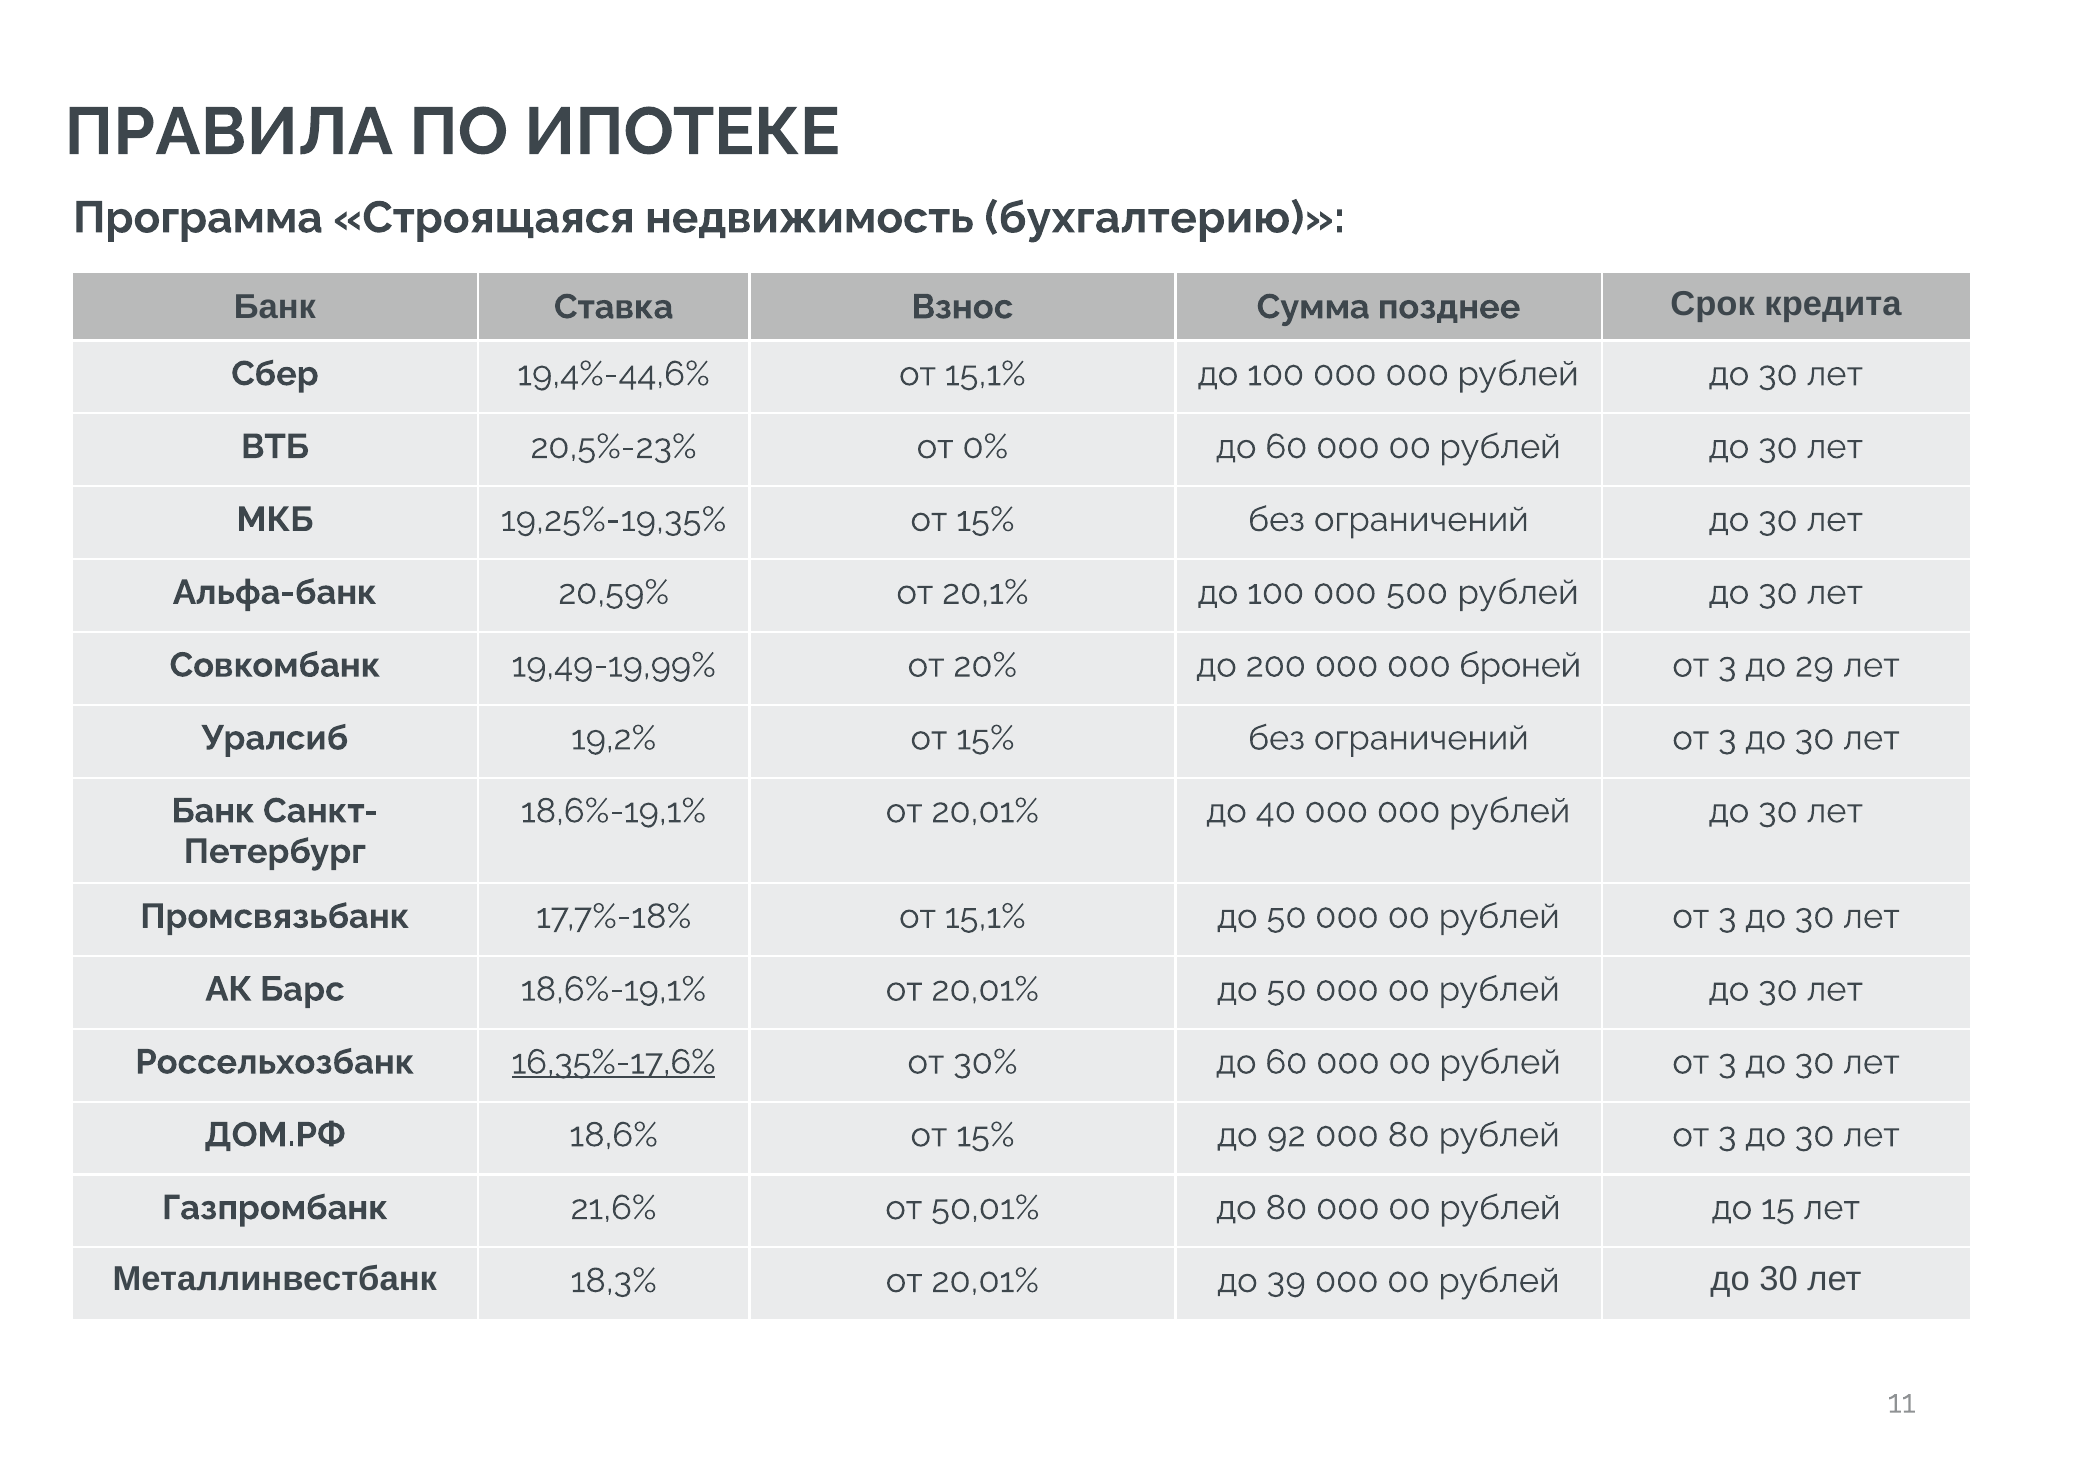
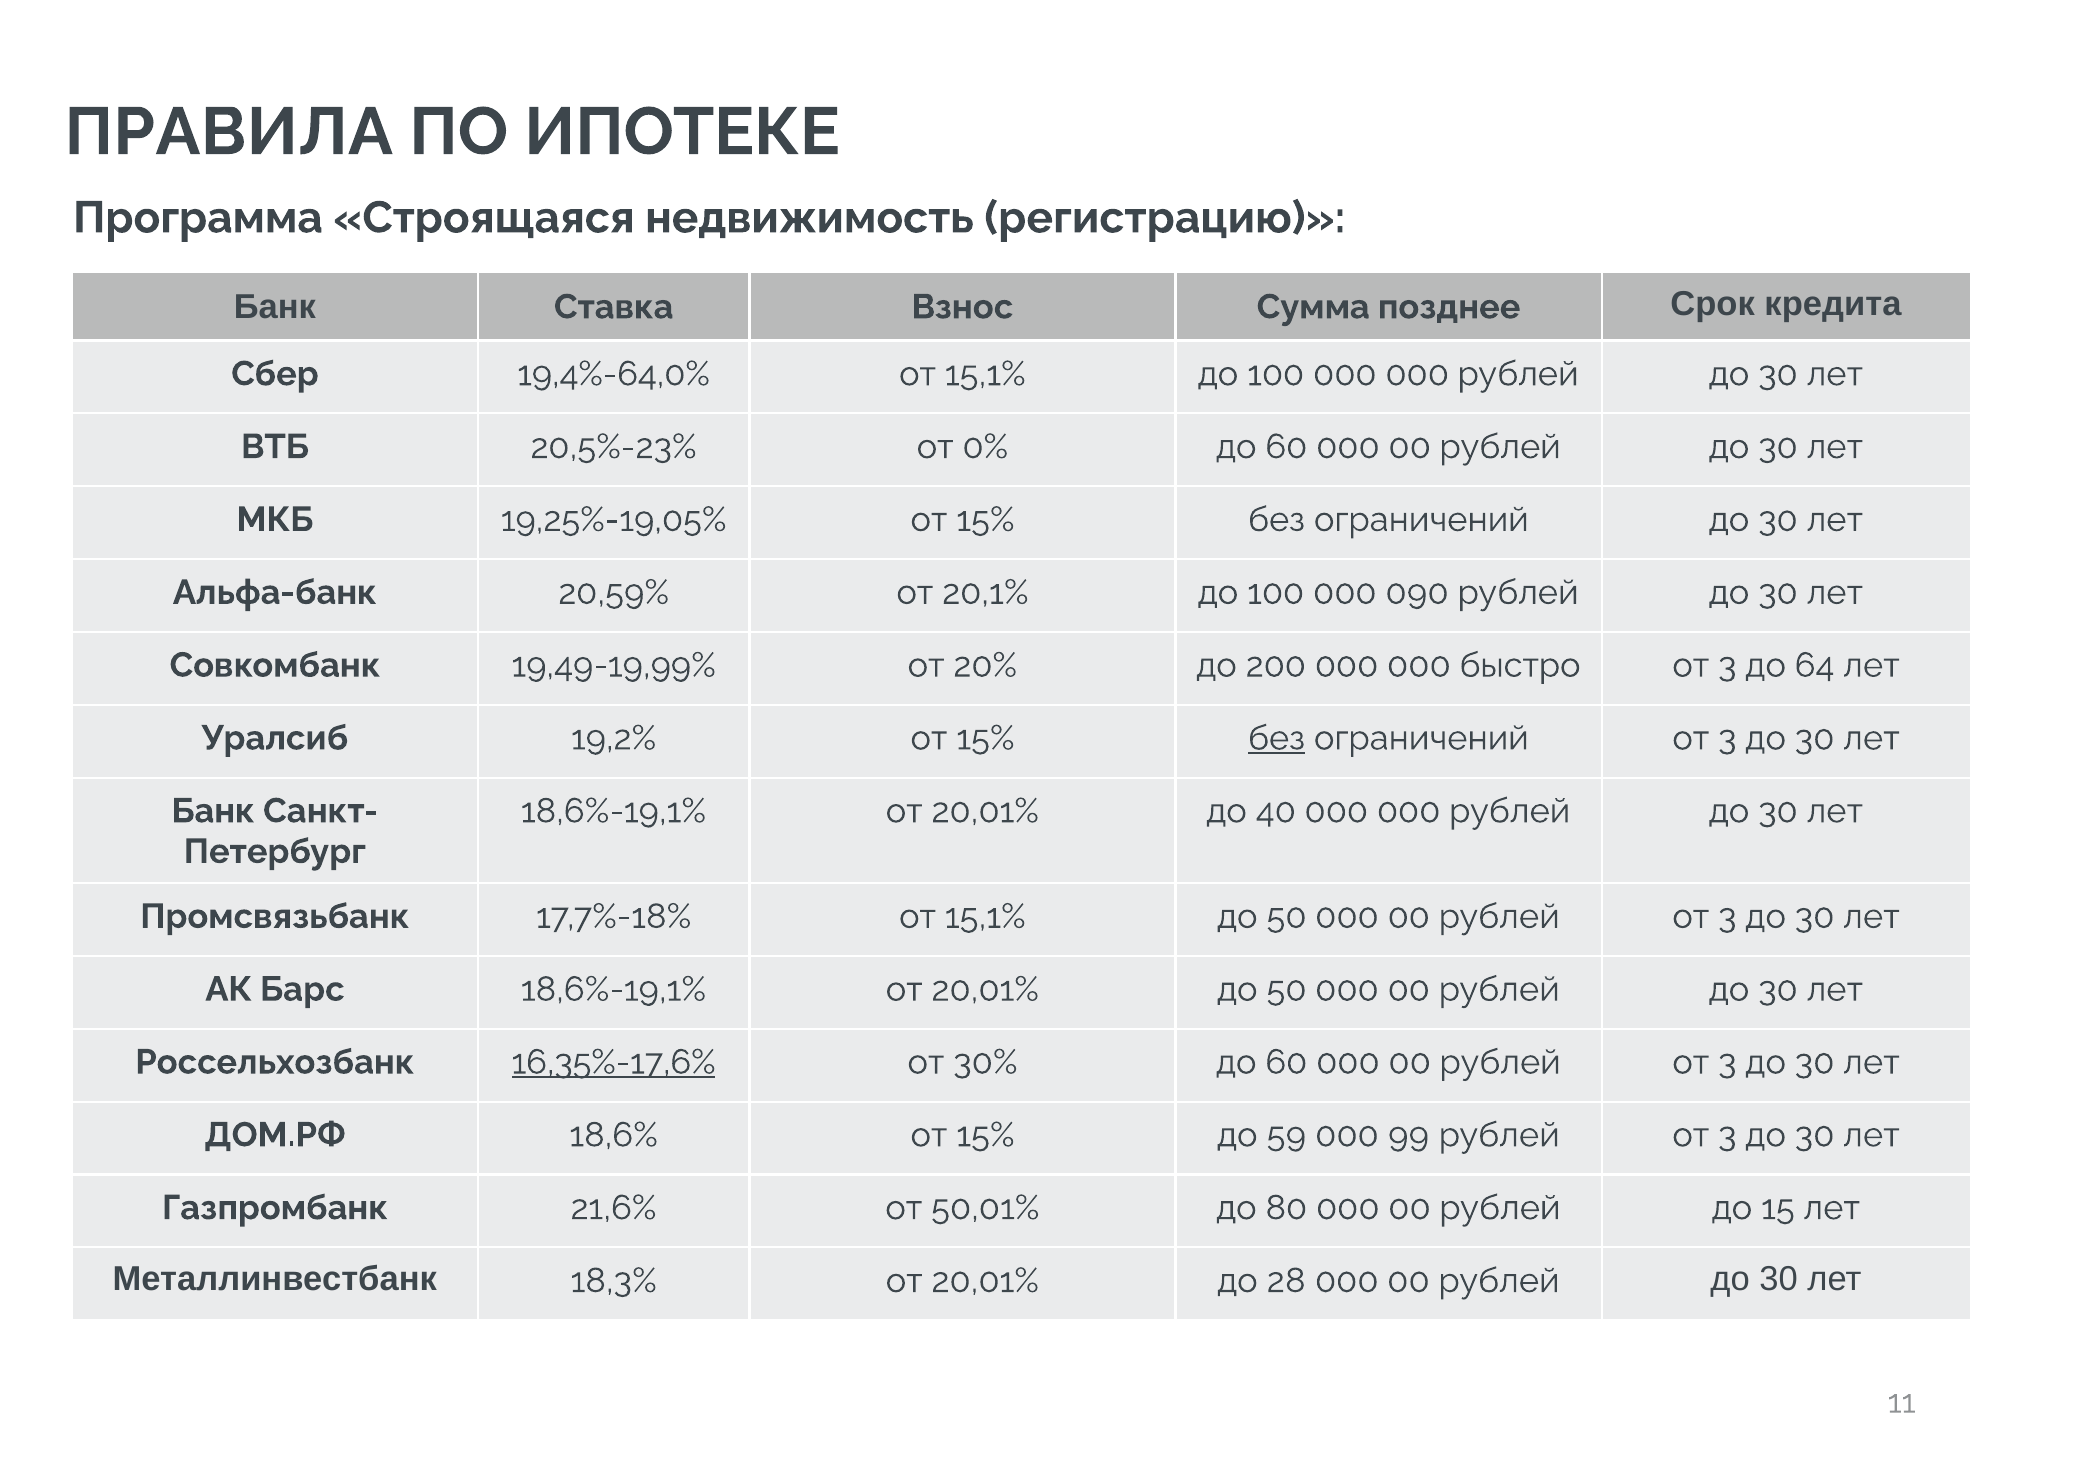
бухгалтерию: бухгалтерию -> регистрацию (1165, 218)
19,4%-44,6%: 19,4%-44,6% -> 19,4%-64,0% (614, 374)
19,25%-19,35%: 19,25%-19,35% -> 19,25%-19,05% (614, 520)
500: 500 -> 090 (1417, 592)
броней: броней -> быстро (1520, 665)
29: 29 -> 64 (1815, 665)
без underline: none -> present (1277, 738)
92: 92 -> 59 (1286, 1135)
000 80: 80 -> 99 (1409, 1135)
39: 39 -> 28 (1286, 1281)
